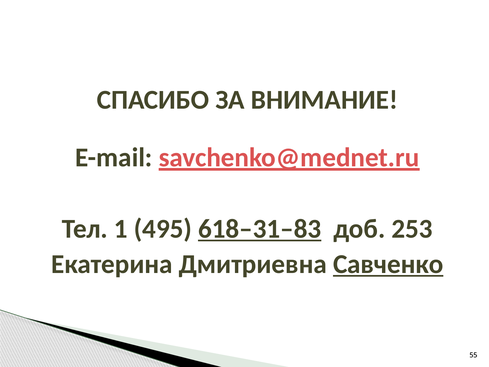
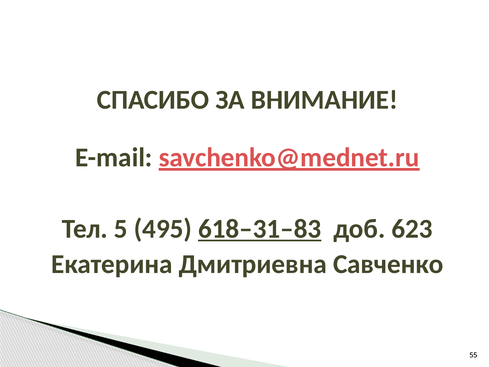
1: 1 -> 5 (121, 229)
253: 253 -> 623 (412, 229)
Савченко underline: present -> none (388, 264)
